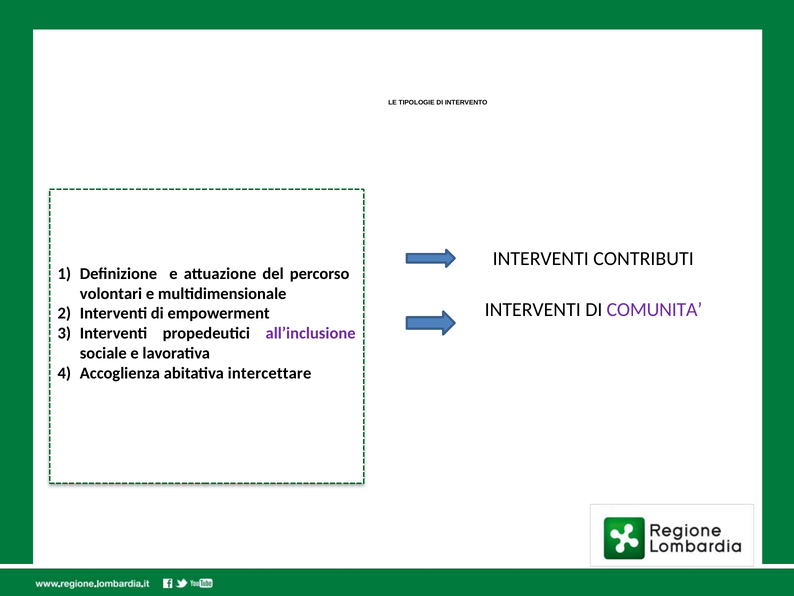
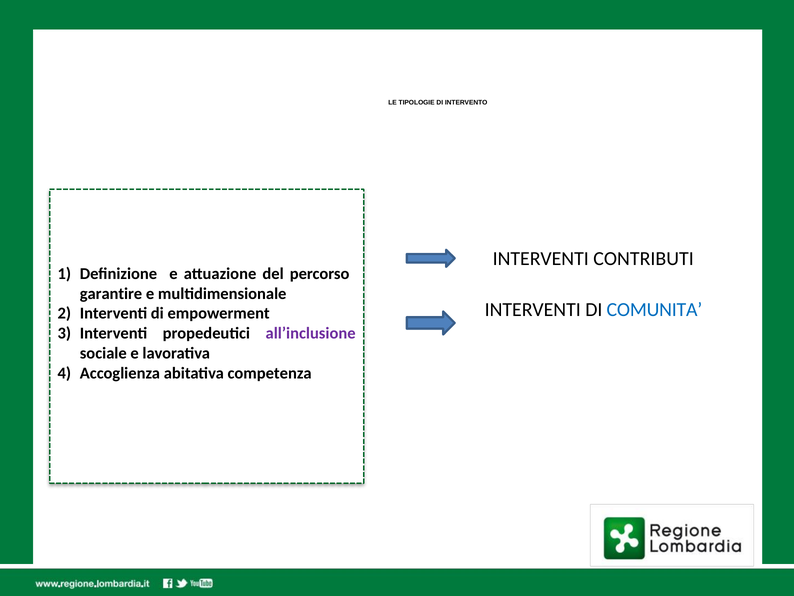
volontari: volontari -> garantire (111, 293)
COMUNITA colour: purple -> blue (654, 309)
intercettare: intercettare -> competenza (270, 373)
